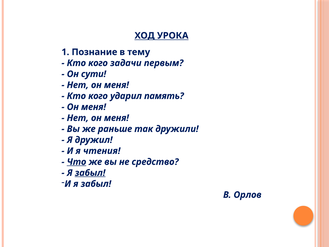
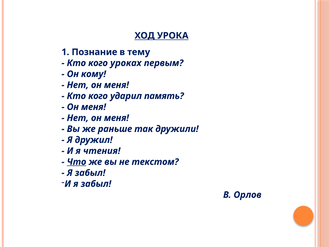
задачи: задачи -> уроках (126, 63)
сути: сути -> кому (94, 74)
средство: средство -> текстом (155, 162)
забыл underline: present -> none (90, 173)
